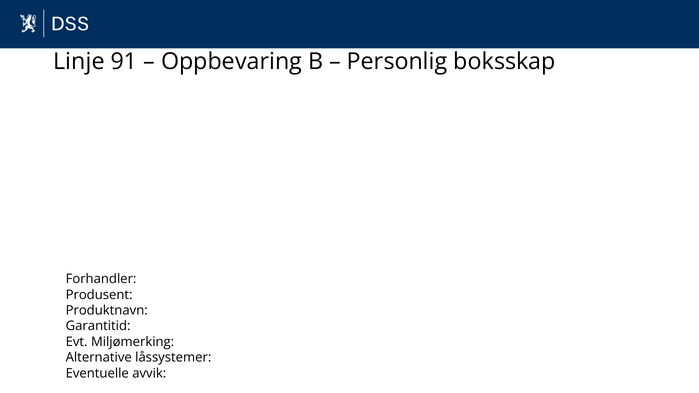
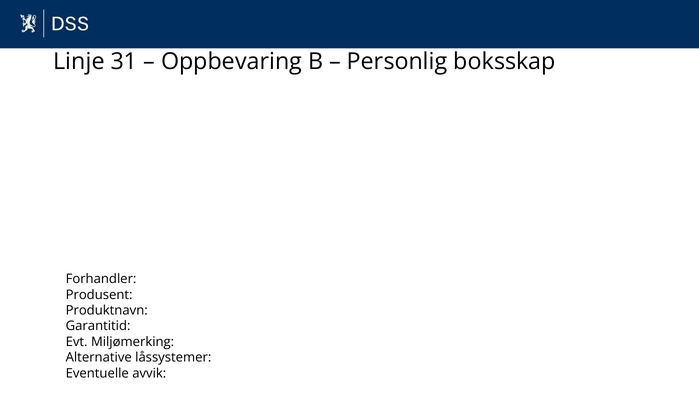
91: 91 -> 31 (124, 61)
